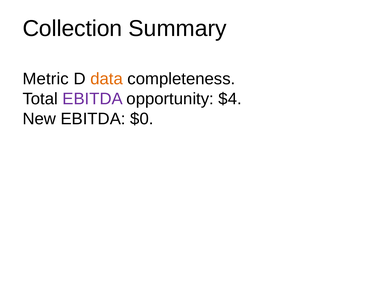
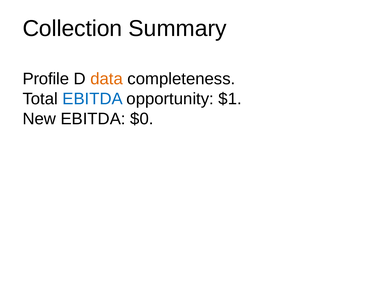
Metric: Metric -> Profile (46, 79)
EBITDA colour: purple -> blue (93, 99)
$4: $4 -> $1 (230, 99)
